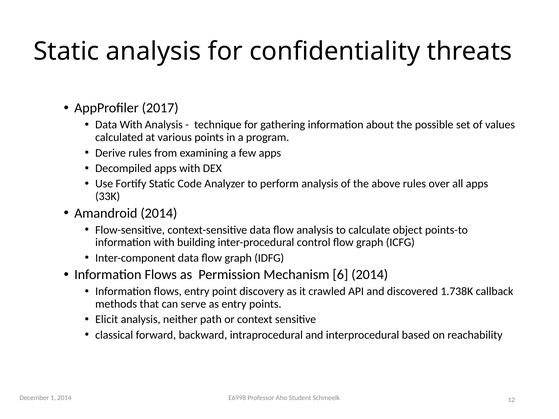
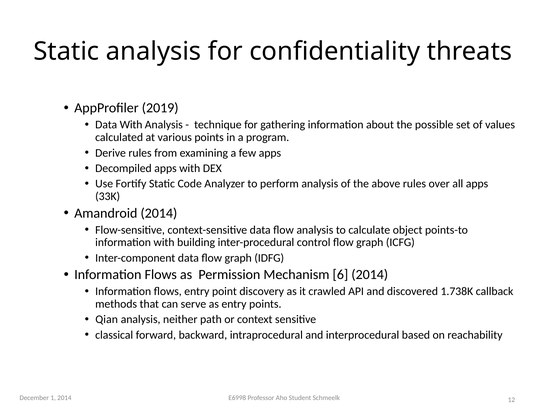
2017: 2017 -> 2019 (160, 108)
Elicit: Elicit -> Qian (107, 320)
